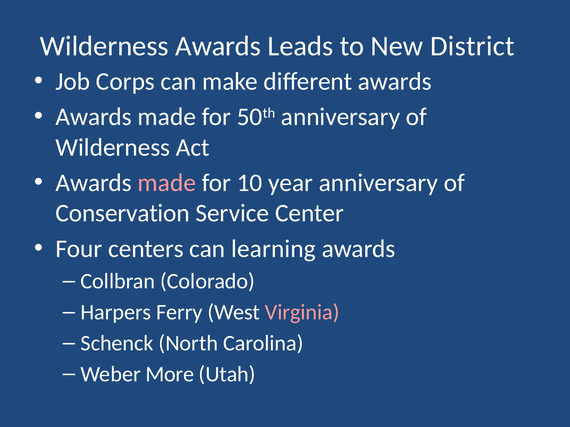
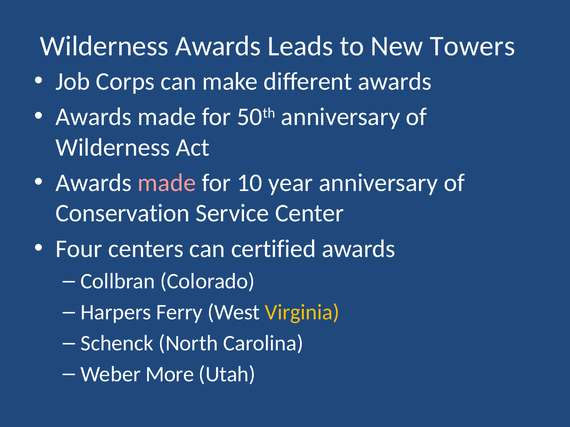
District: District -> Towers (472, 46)
learning: learning -> certified (274, 249)
Virginia colour: pink -> yellow (302, 313)
